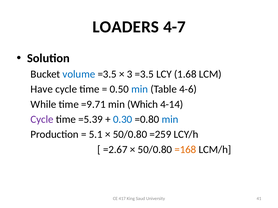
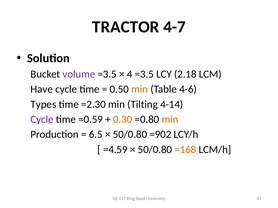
LOADERS: LOADERS -> TRACTOR (126, 27)
volume colour: blue -> purple (79, 74)
3: 3 -> 4 (130, 74)
1.68: 1.68 -> 2.18 (185, 74)
min colour: blue -> orange (140, 89)
While: While -> Types (43, 105)
=9.71: =9.71 -> =2.30 (93, 105)
Which: Which -> Tilting (143, 105)
=5.39: =5.39 -> =0.59 (91, 120)
0.30 colour: blue -> orange (123, 120)
min colour: blue -> orange (170, 120)
5.1: 5.1 -> 6.5 (96, 135)
=259: =259 -> =902 (160, 135)
=2.67: =2.67 -> =4.59 (115, 150)
